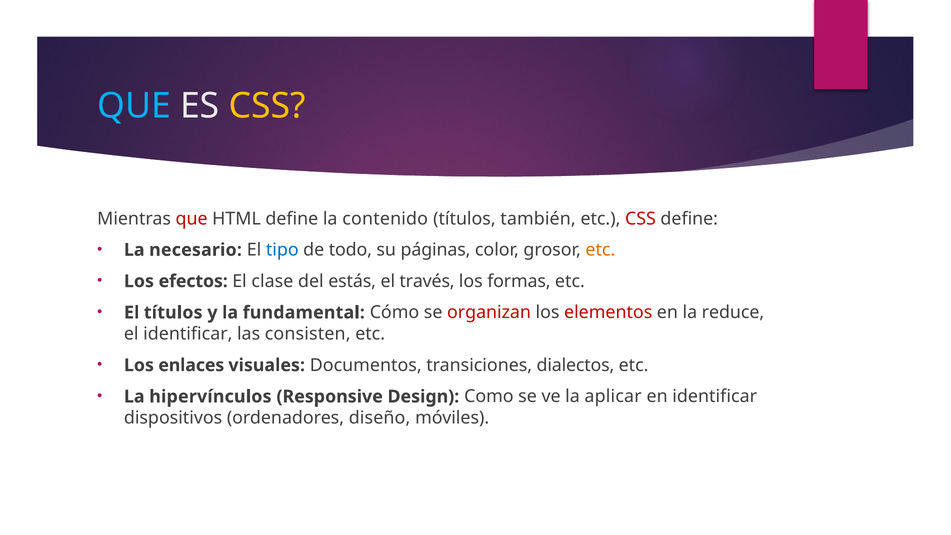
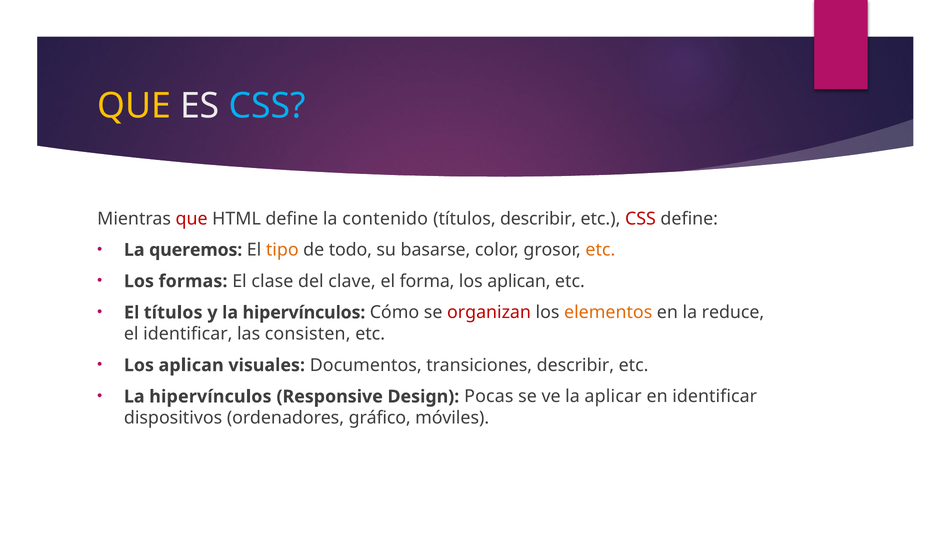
QUE colour: light blue -> yellow (134, 106)
CSS colour: yellow -> light blue (267, 106)
títulos también: también -> describir (538, 219)
necesario: necesario -> queremos (196, 250)
tipo colour: blue -> orange (282, 250)
páginas: páginas -> basarse (435, 250)
efectos: efectos -> formas (193, 281)
estás: estás -> clave (352, 281)
través: través -> forma (427, 281)
formas: formas -> aplican (519, 281)
y la fundamental: fundamental -> hipervínculos (304, 313)
elementos colour: red -> orange (608, 313)
enlaces: enlaces -> aplican (191, 365)
transiciones dialectos: dialectos -> describir (575, 365)
Como: Como -> Pocas (489, 397)
diseño: diseño -> gráfico (380, 418)
